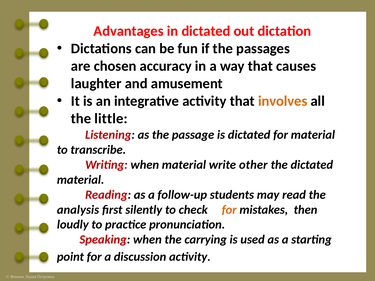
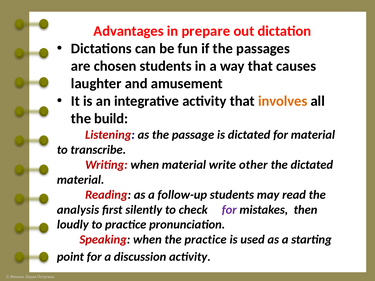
in dictated: dictated -> prepare (206, 31)
chosen accuracy: accuracy -> students (166, 66)
little: little -> build (111, 119)
for colour: orange -> purple (229, 210)
the carrying: carrying -> practice (206, 240)
